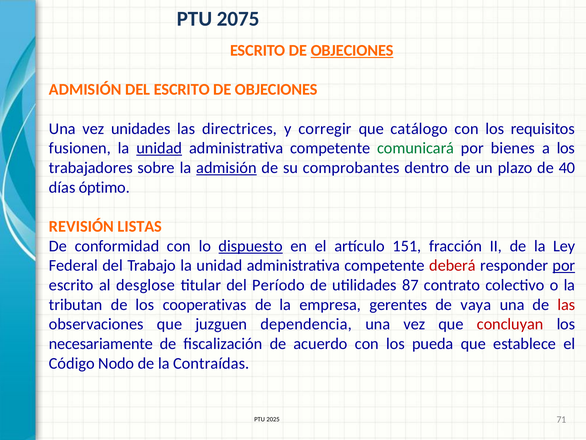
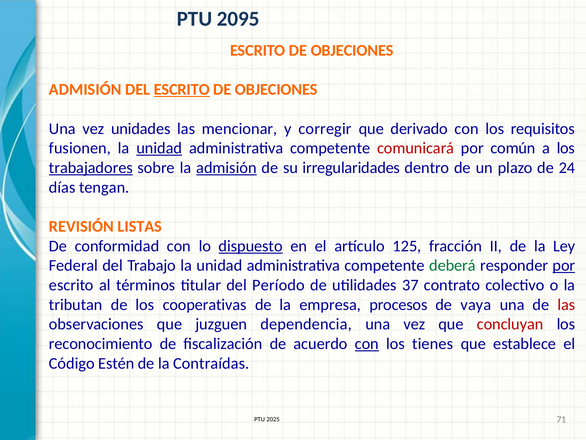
2075: 2075 -> 2095 (238, 19)
OBJECIONES underline: present -> none (352, 50)
ESCRITO underline: none -> present (182, 89)
directrices: directrices -> mencionar (240, 128)
catálogo: catálogo -> derivado (419, 128)
comunicará colour: green -> red (416, 148)
bienes: bienes -> común (513, 148)
trabajadores underline: none -> present (91, 168)
comprobantes: comprobantes -> irregularidades (351, 168)
40: 40 -> 24 (567, 168)
óptimo: óptimo -> tengan (104, 187)
151: 151 -> 125 (407, 246)
deberá colour: red -> green (452, 265)
desglose: desglose -> términos (146, 285)
87: 87 -> 37 (410, 285)
gerentes: gerentes -> procesos (398, 304)
necesariamente: necesariamente -> reconocimiento (101, 343)
con underline: none -> present (367, 343)
pueda: pueda -> tienes (433, 343)
Nodo: Nodo -> Estén (116, 363)
